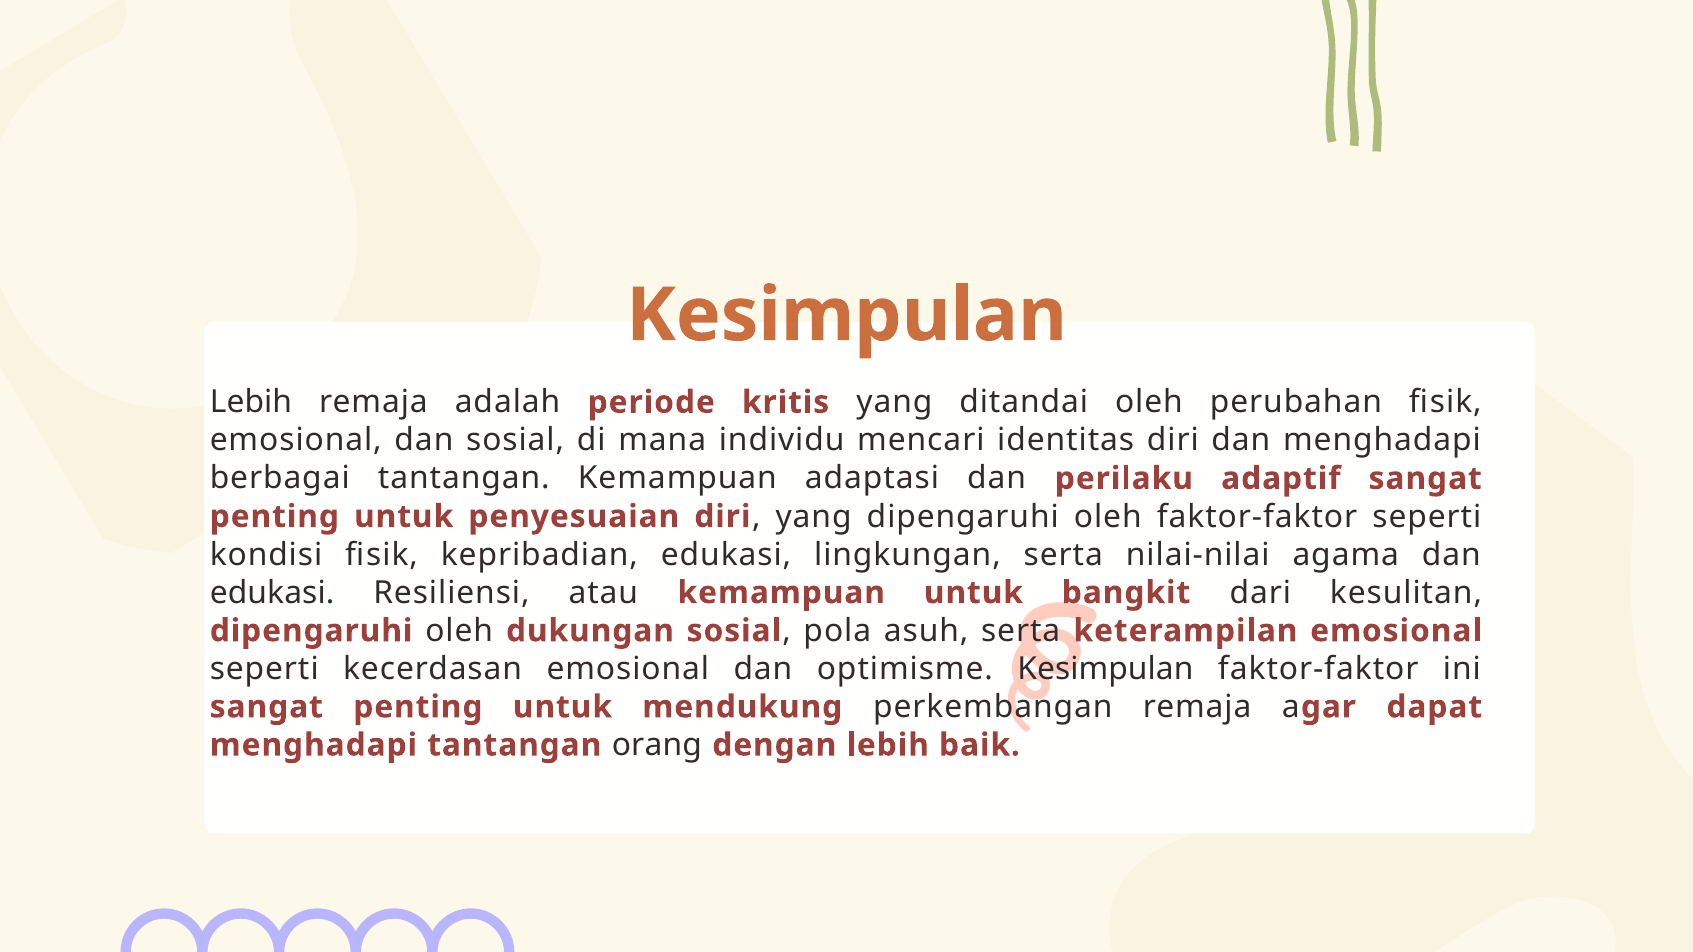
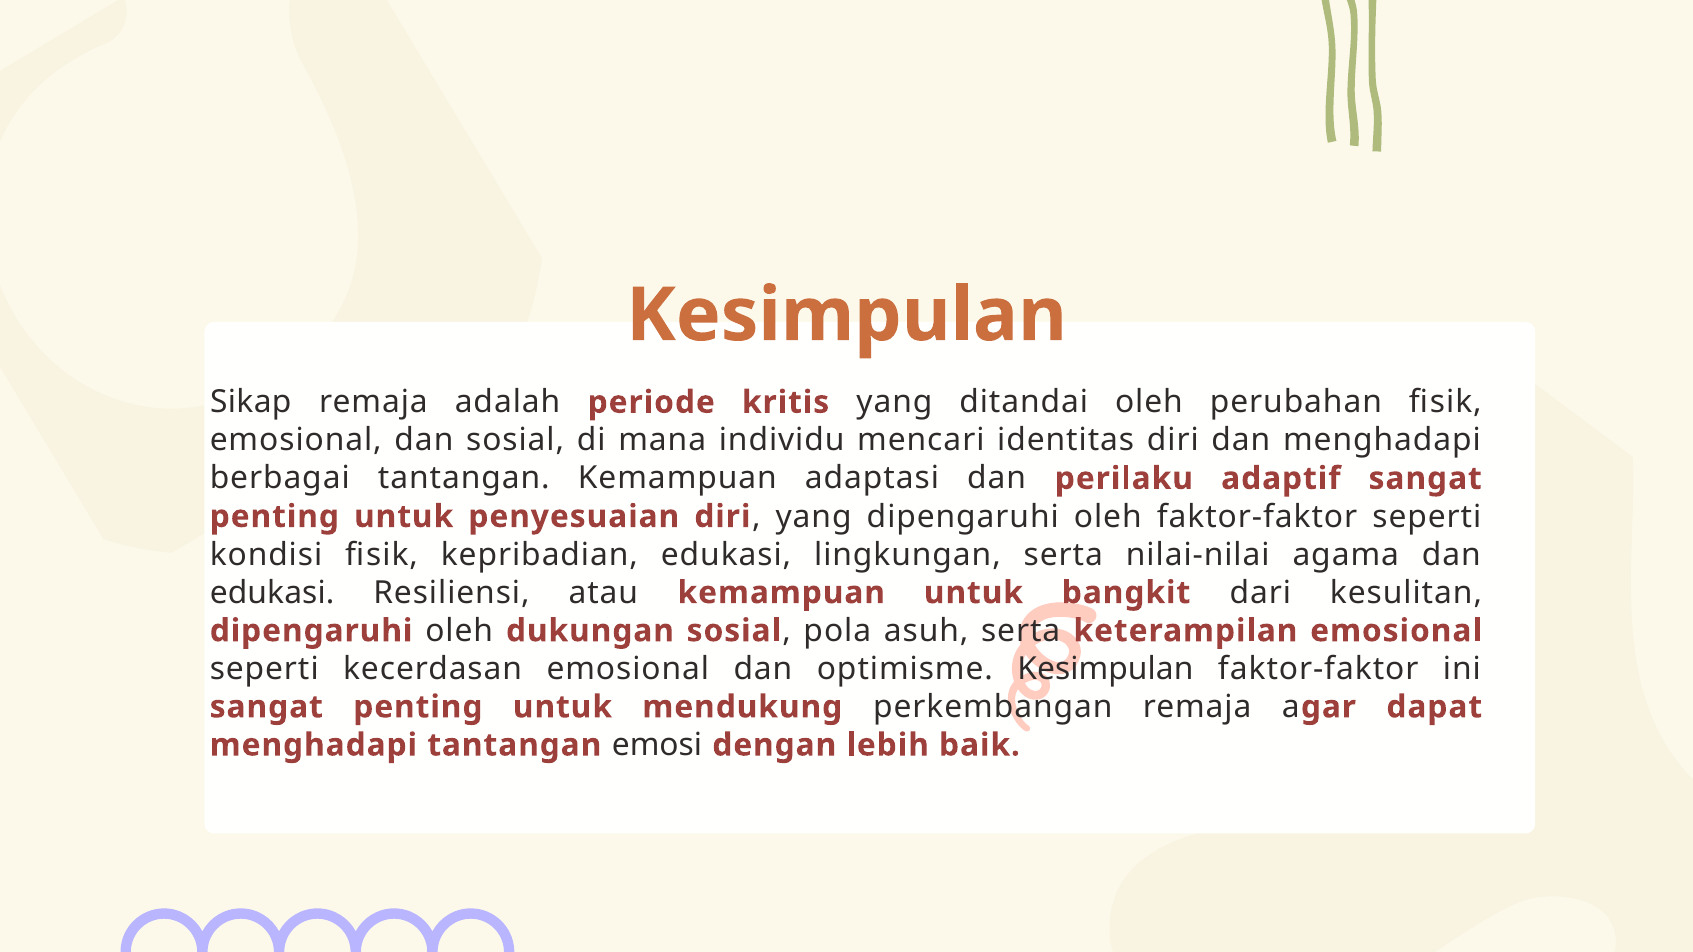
Lebih: Lebih -> Sikap (251, 402)
orang: orang -> emosi (657, 745)
